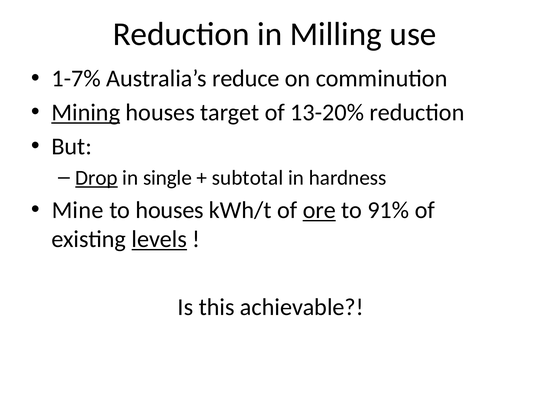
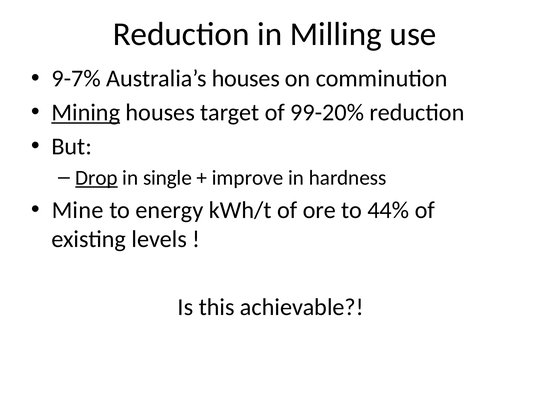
1-7%: 1-7% -> 9-7% (76, 79)
Australia’s reduce: reduce -> houses (246, 79)
13-20%: 13-20% -> 99-20% (327, 112)
subtotal: subtotal -> improve (248, 178)
to houses: houses -> energy (169, 210)
ore underline: present -> none (319, 210)
91%: 91% -> 44% (388, 210)
levels underline: present -> none (159, 239)
